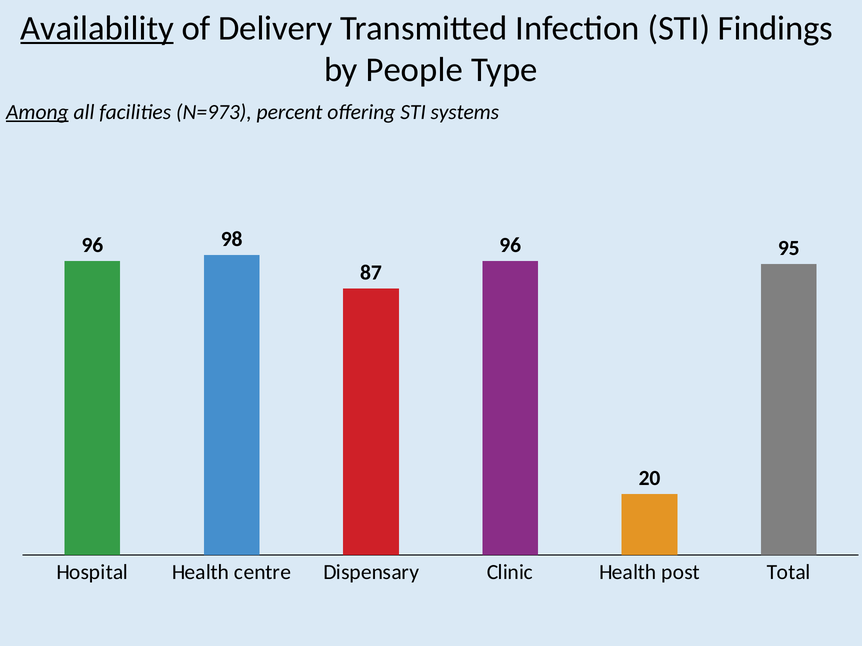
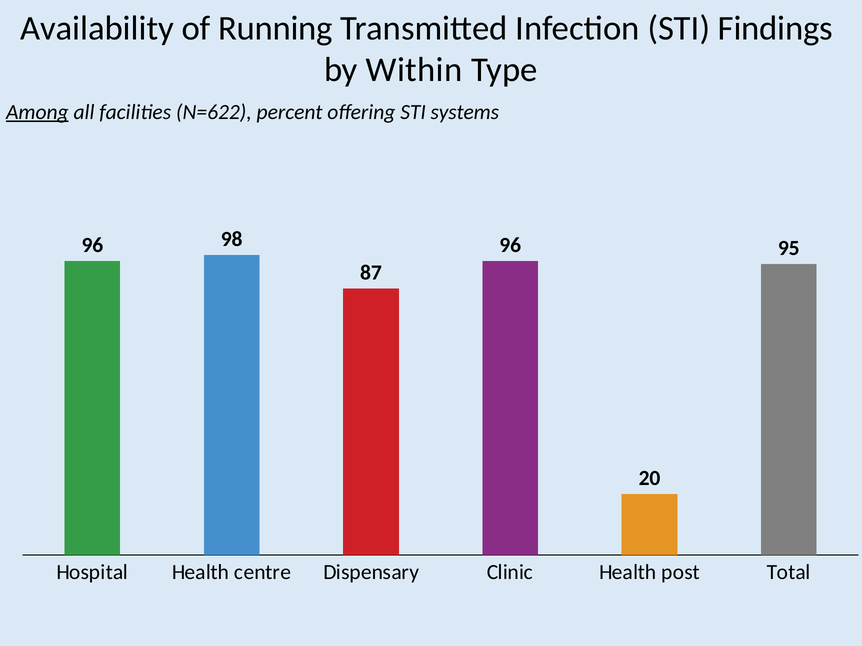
Availability underline: present -> none (97, 28)
Delivery: Delivery -> Running (275, 28)
People: People -> Within (414, 70)
N=973: N=973 -> N=622 (214, 112)
